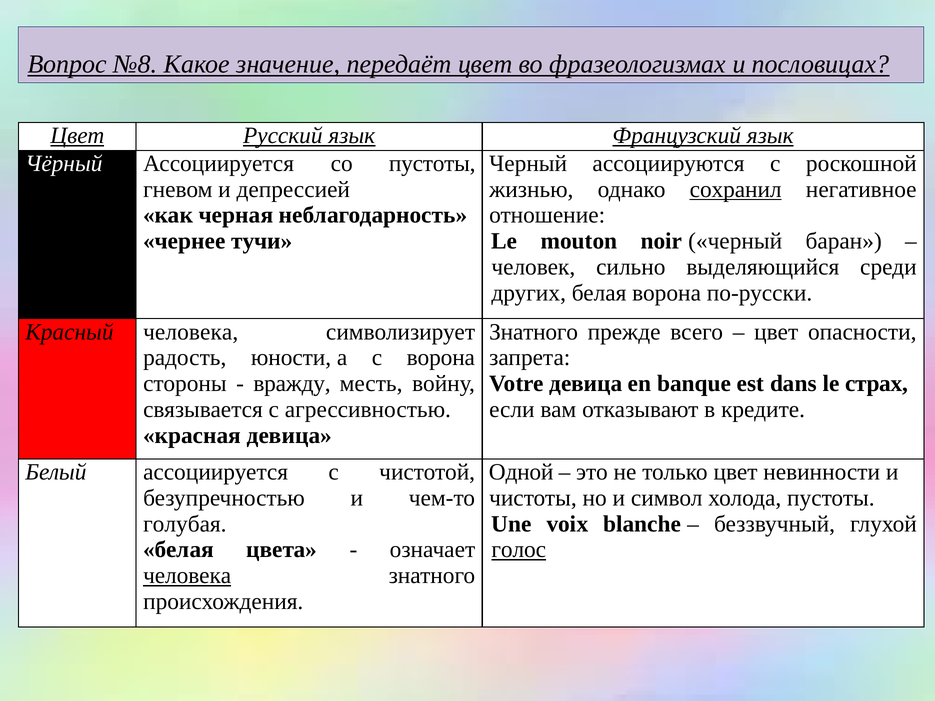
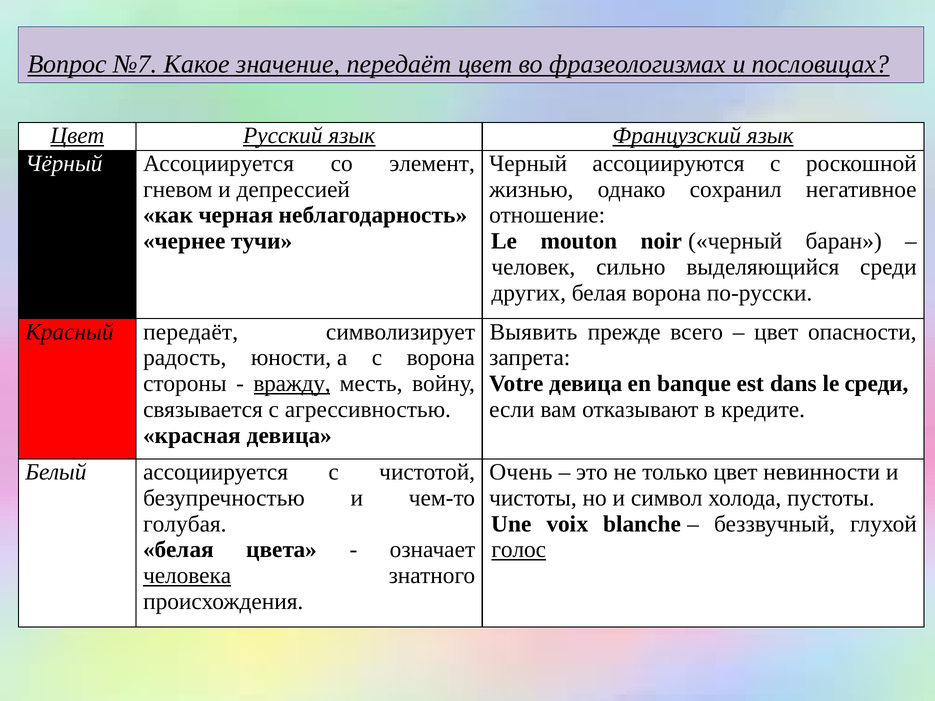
№8: №8 -> №7 (135, 64)
со пустоты: пустоты -> элемент (432, 164)
сохранил underline: present -> none (736, 189)
Красный человека: человека -> передаёт (191, 332)
Знатного: Знатного -> Выявить (533, 332)
вражду underline: none -> present (292, 384)
le страх: страх -> среди (877, 384)
Одной: Одной -> Очень (521, 472)
